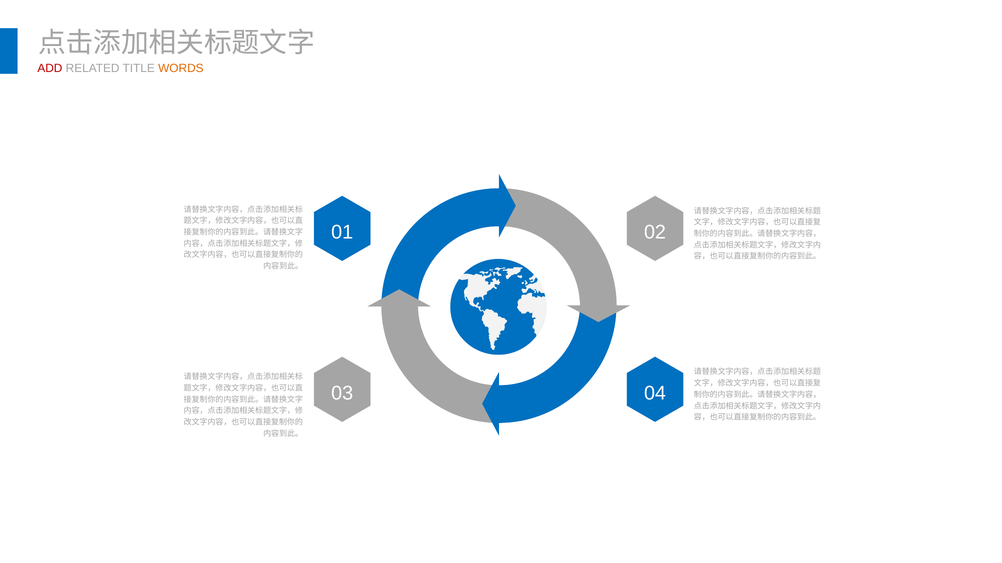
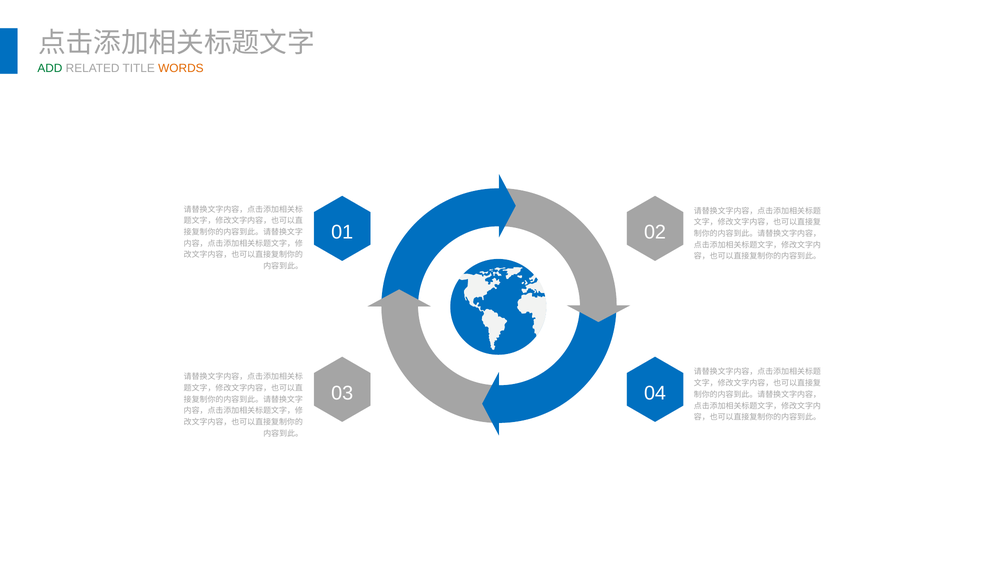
ADD colour: red -> green (50, 69)
